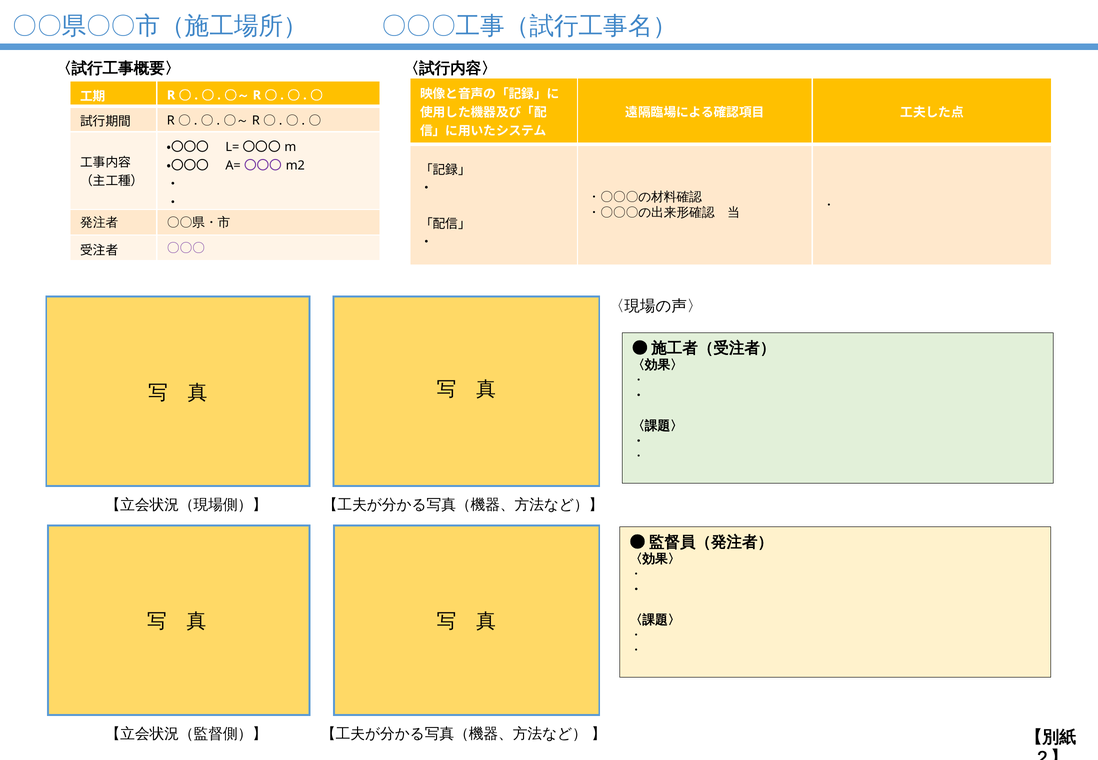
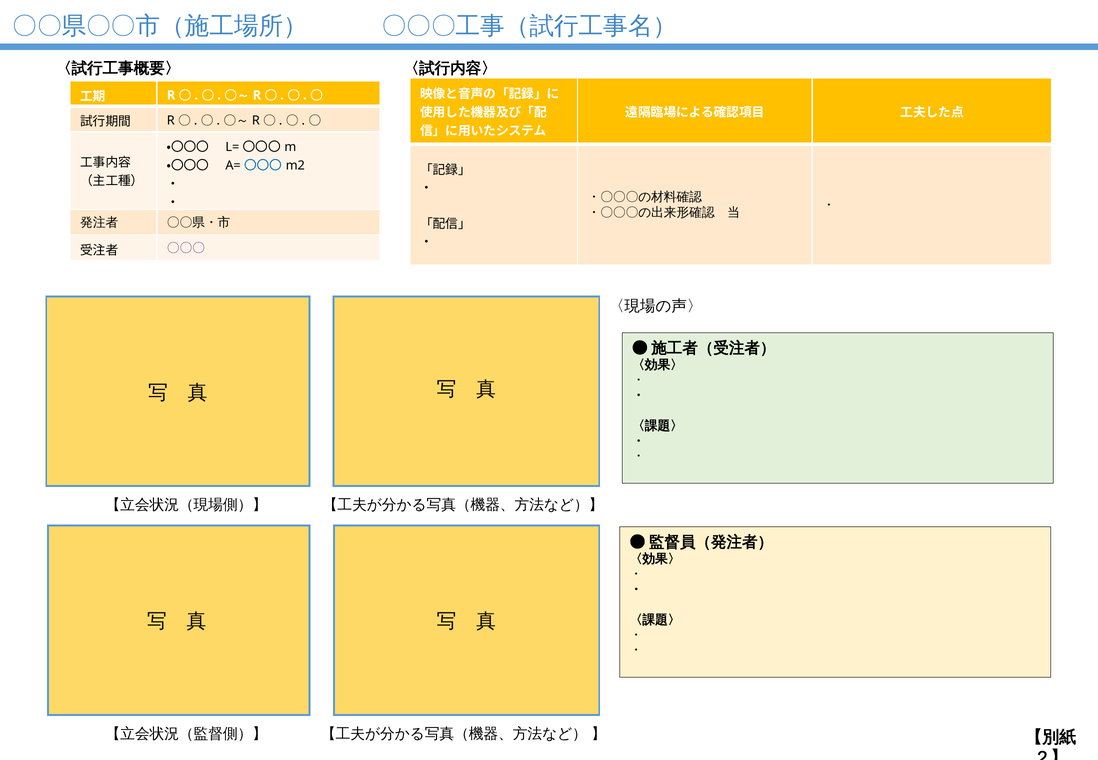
〇〇〇 colour: purple -> blue (263, 166)
